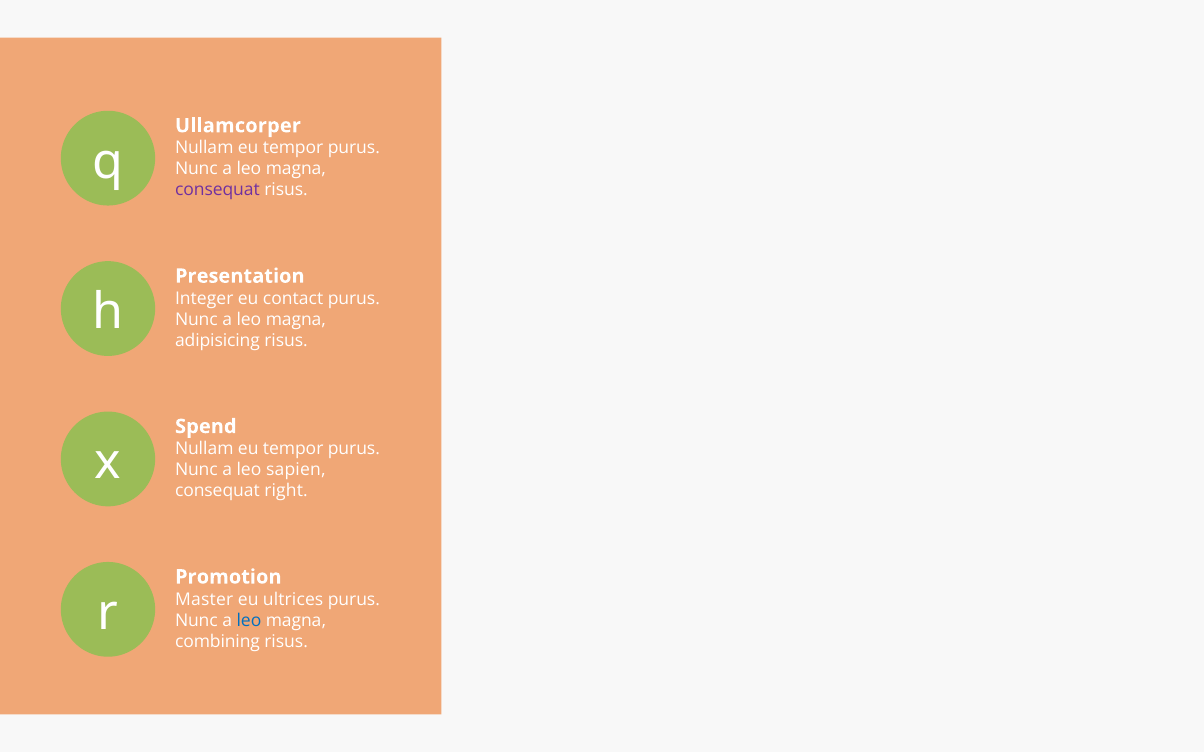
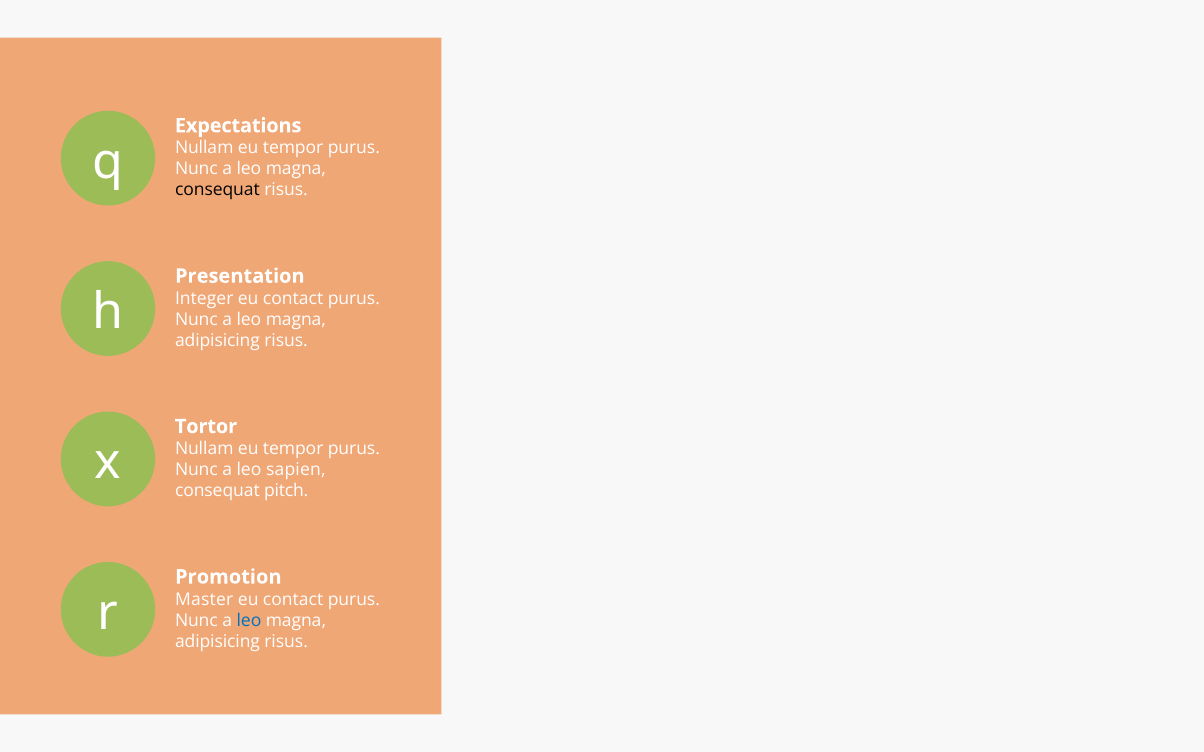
Ullamcorper: Ullamcorper -> Expectations (238, 126)
consequat colour: purple -> black (217, 190)
Spend: Spend -> Tortor (206, 427)
right: right -> pitch (286, 491)
ultrices: ultrices -> contact (293, 600)
combining: combining -> adipisicing (217, 642)
